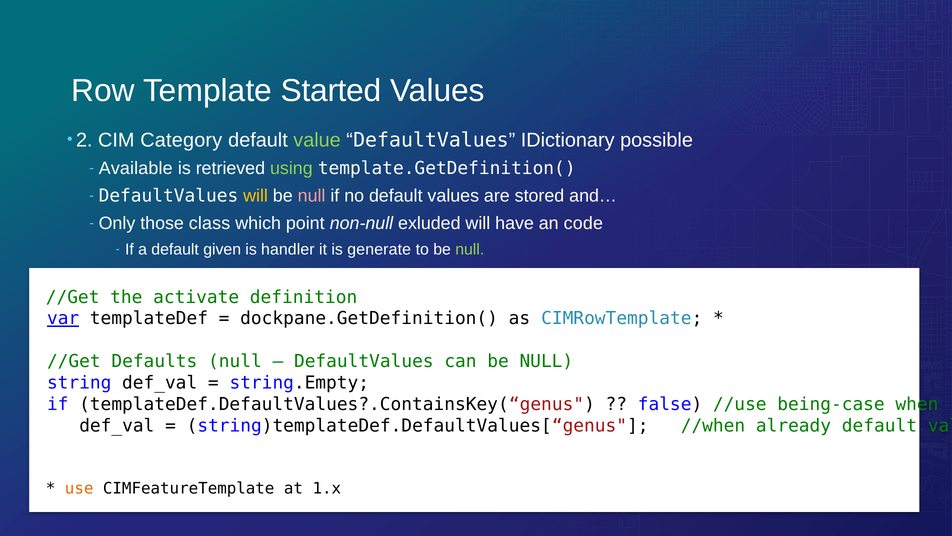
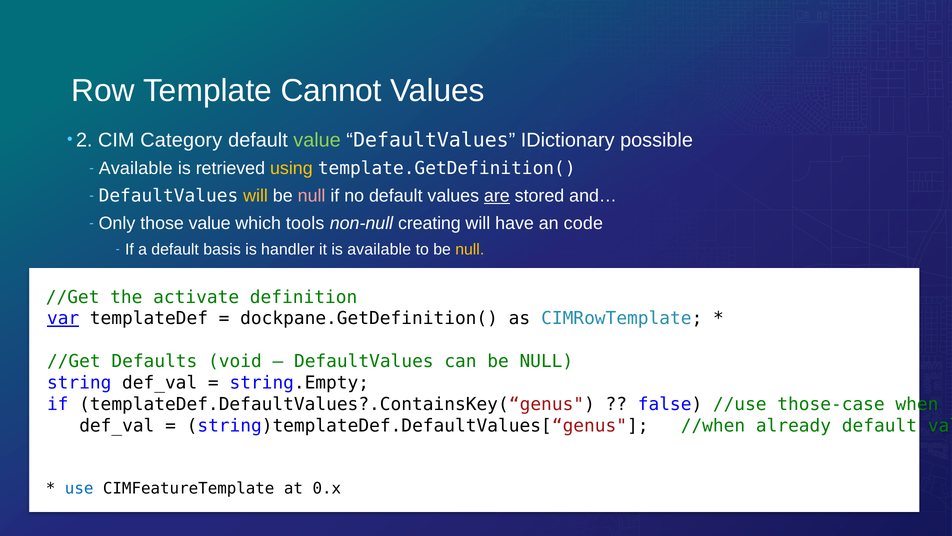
Started: Started -> Cannot (331, 91)
using colour: light green -> yellow (291, 168)
are underline: none -> present (497, 196)
those class: class -> value (210, 223)
point: point -> tools (305, 223)
exluded: exluded -> creating (429, 223)
given: given -> basis (222, 249)
is generate: generate -> available (379, 249)
null colour: light green -> yellow (470, 249)
Defaults null: null -> void (235, 361)
being-case: being-case -> those-case (831, 404)
use colour: orange -> blue (79, 488)
1.x: 1.x -> 0.x (327, 488)
